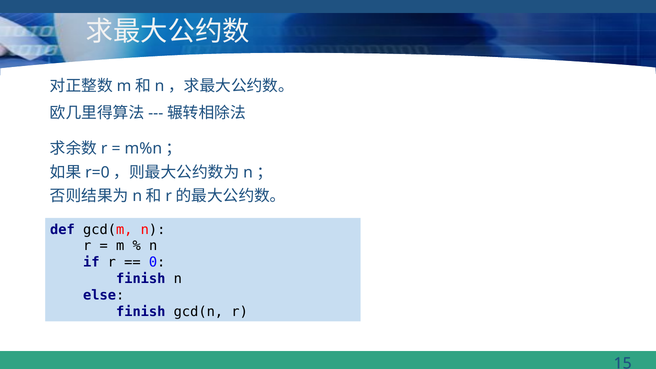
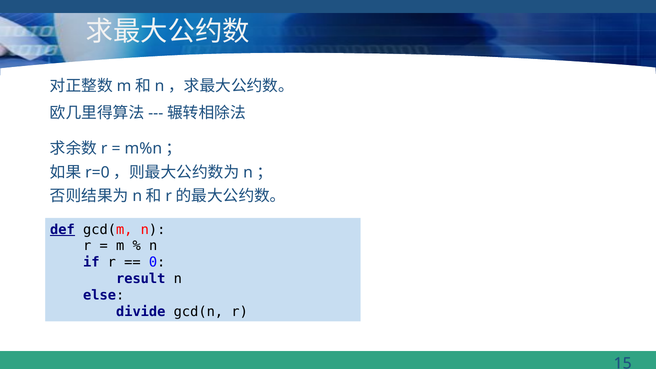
def underline: none -> present (62, 230)
finish: finish -> result (141, 279)
finish: finish -> divide (141, 312)
